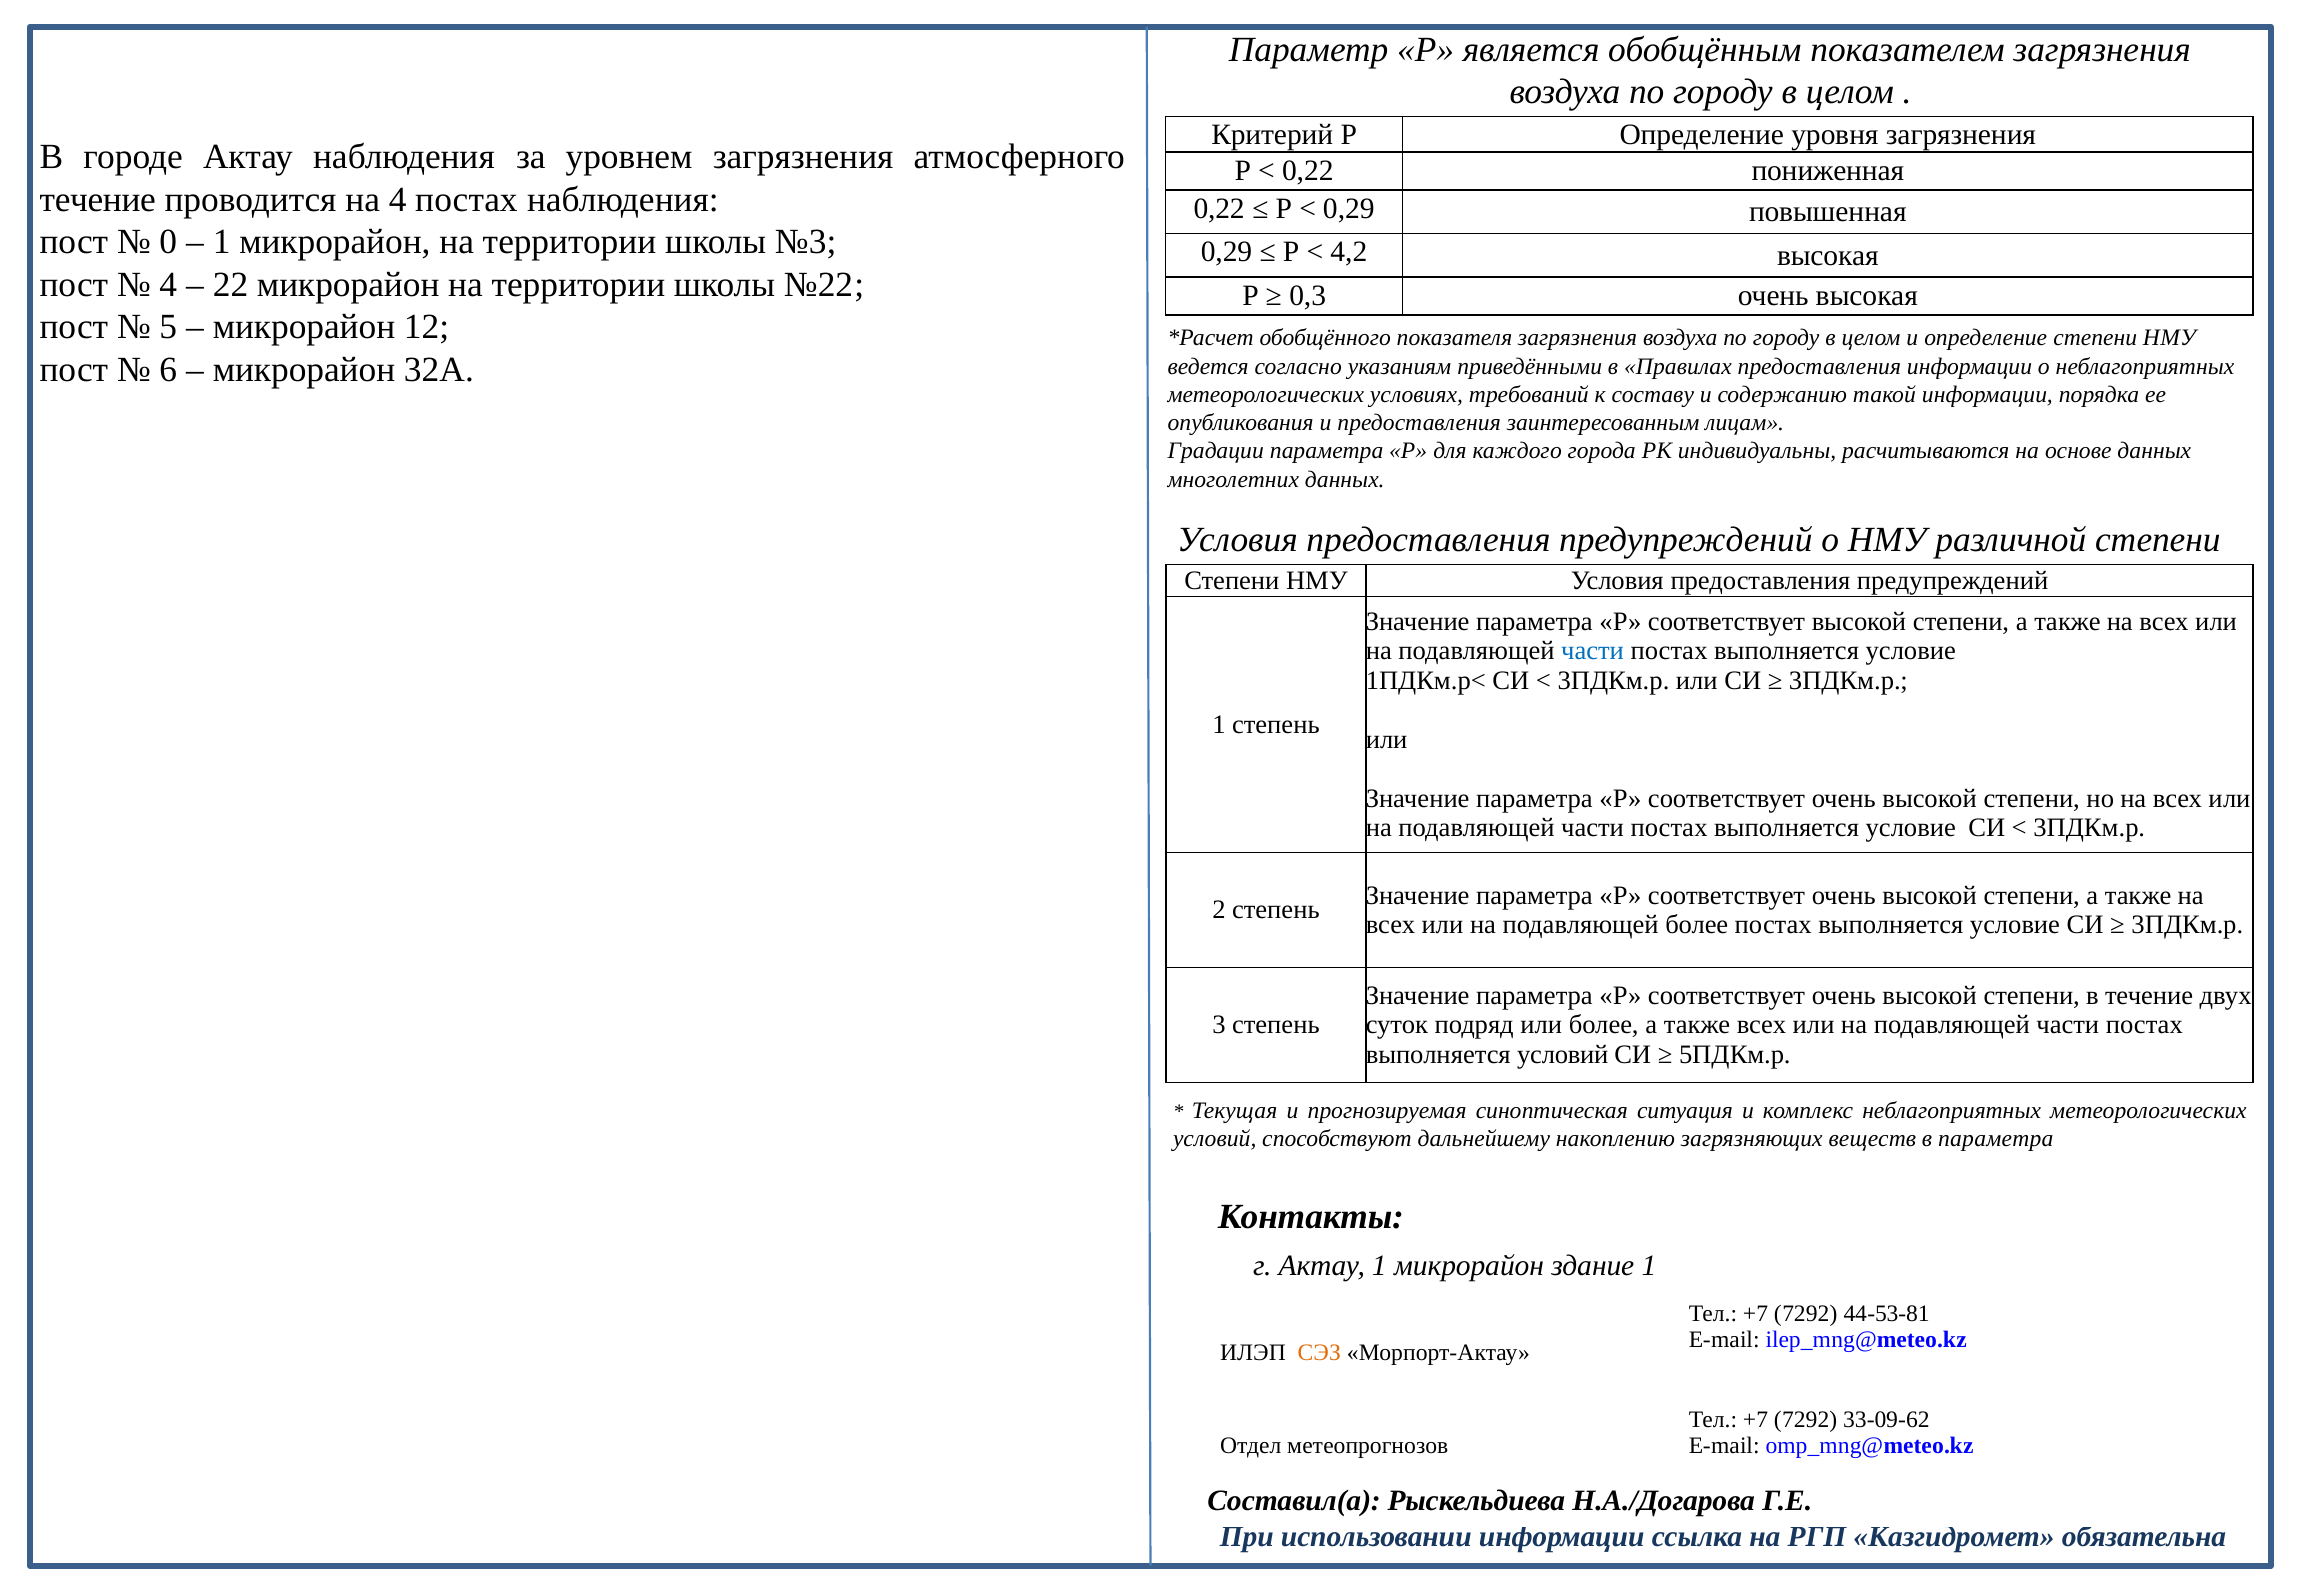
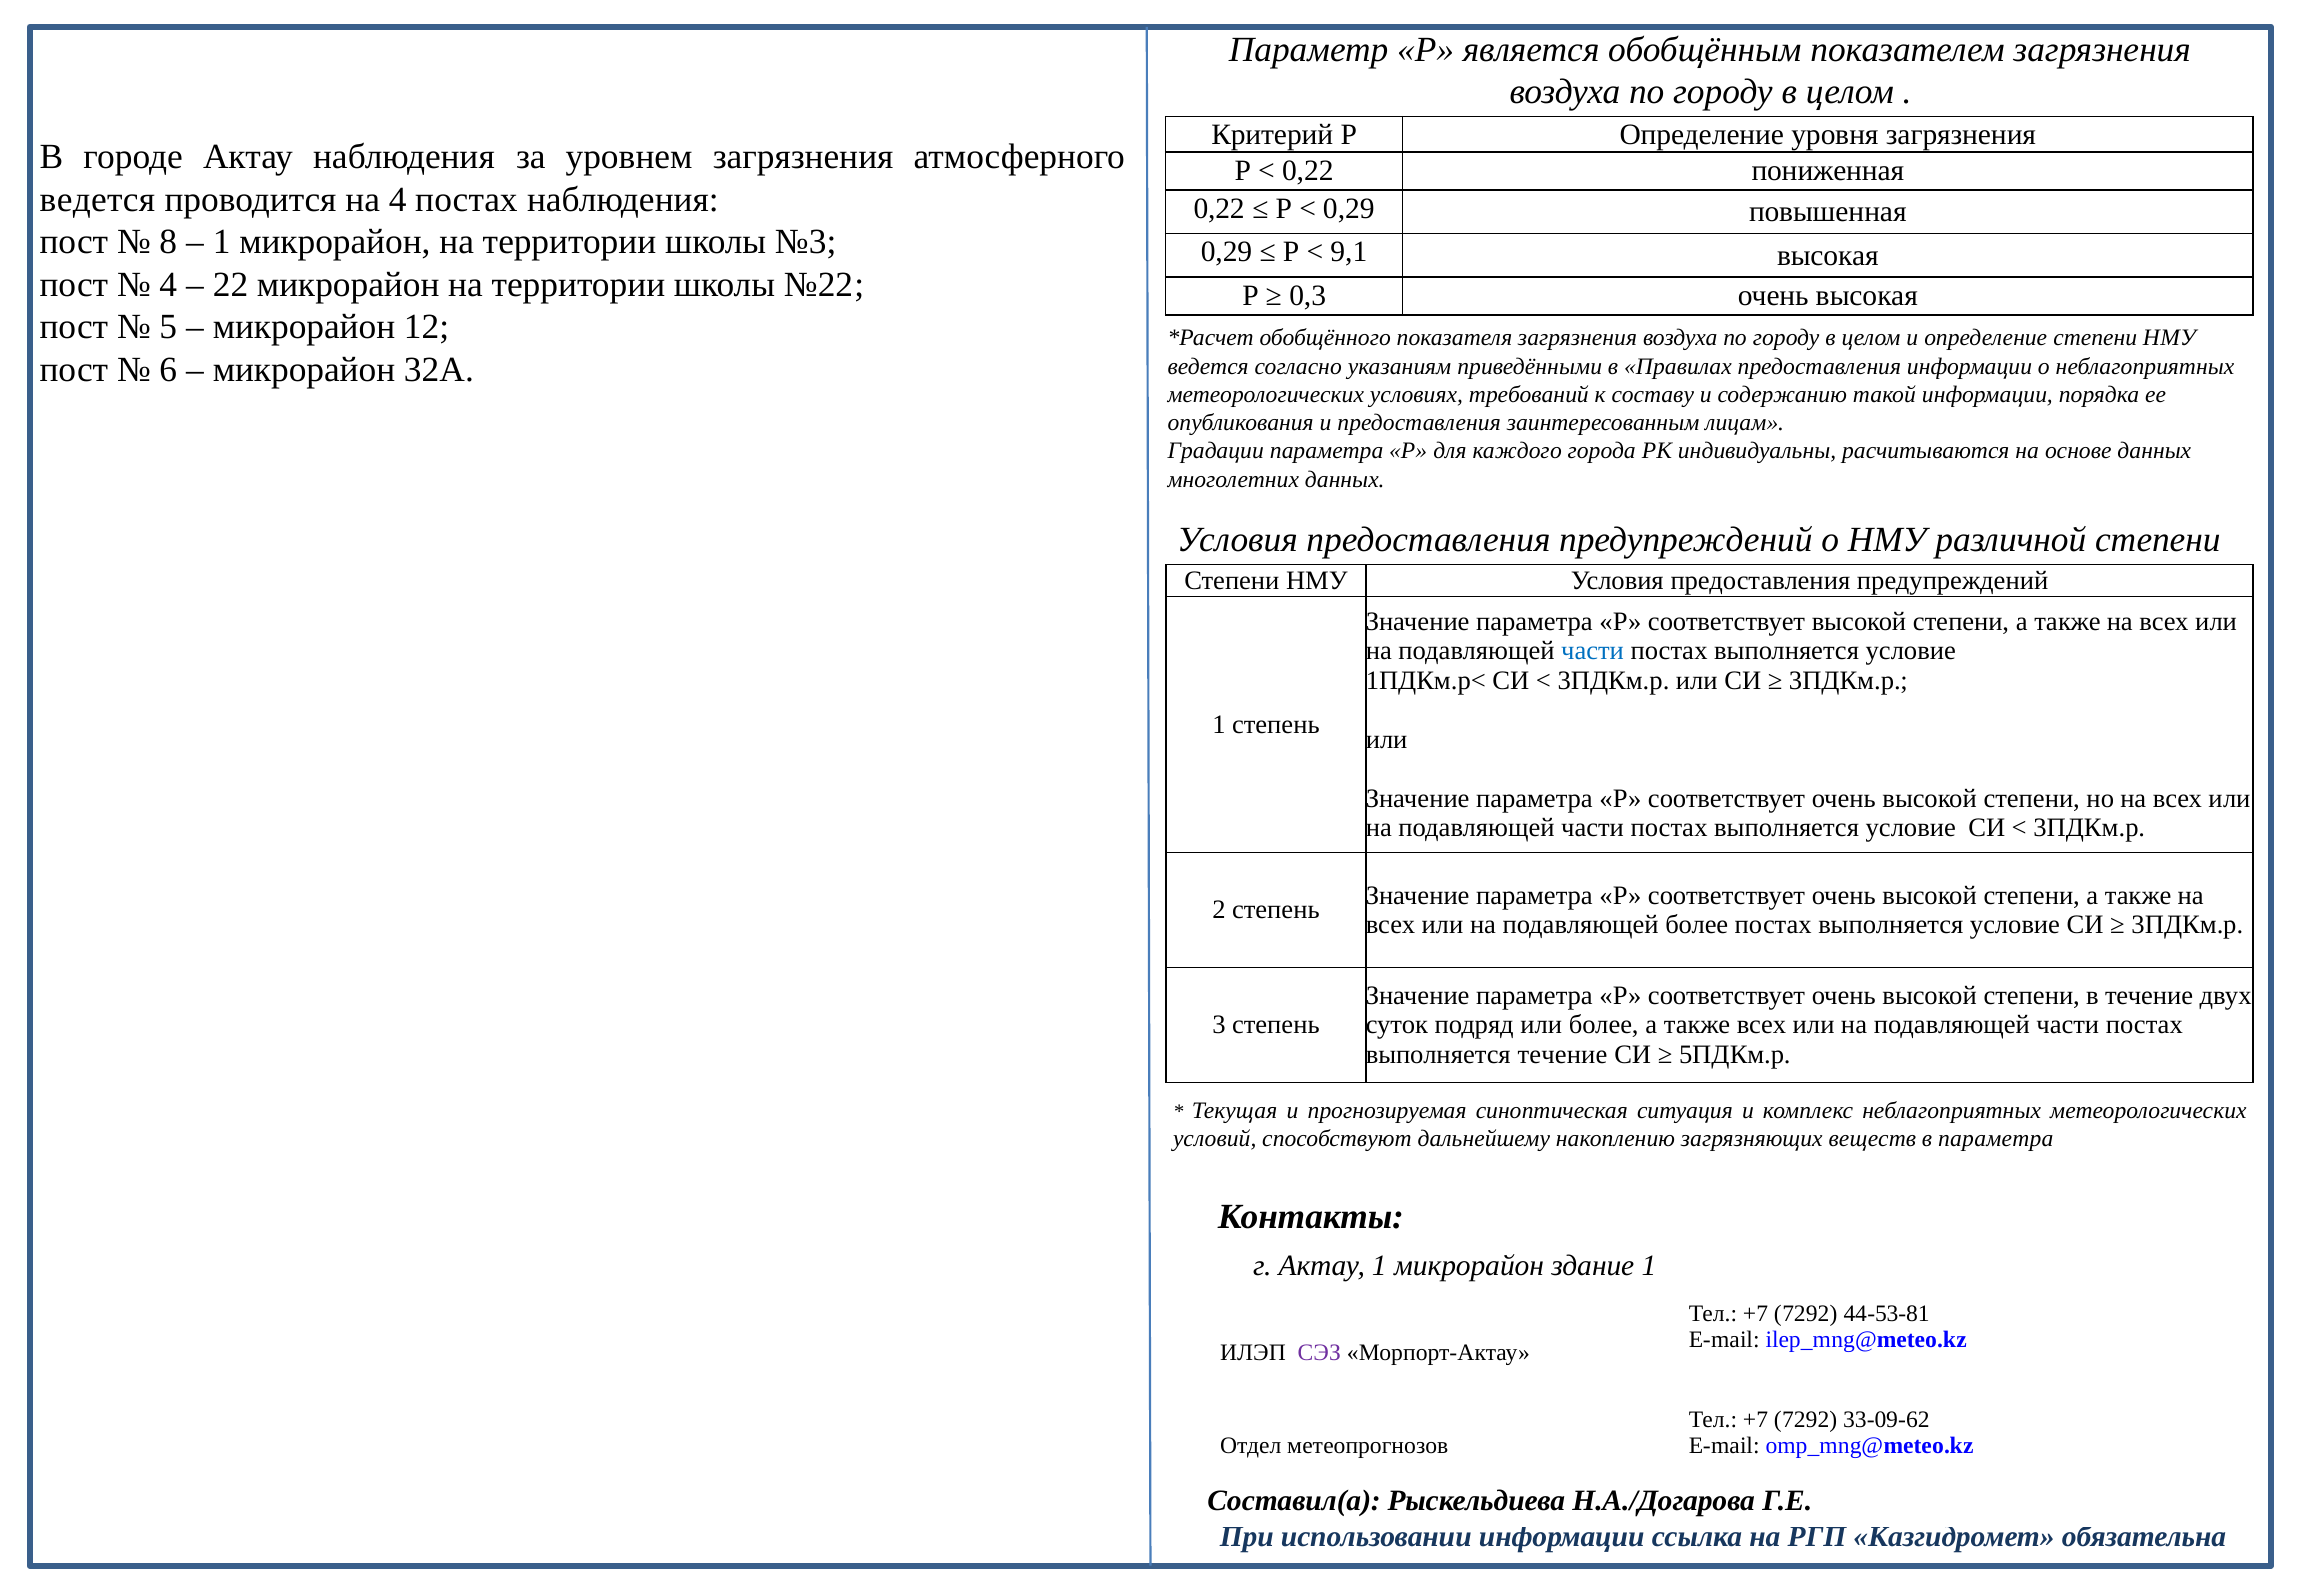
течение: течение -> ведется (97, 200)
0: 0 -> 8 (168, 242)
4,2: 4,2 -> 9,1 (1349, 252)
выполняется условий: условий -> течение (1563, 1055)
СЭЗ colour: orange -> purple (1319, 1353)
